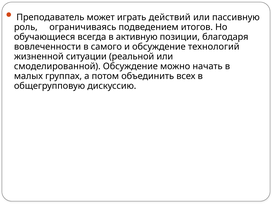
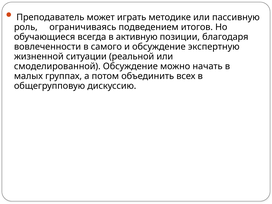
действий: действий -> методике (170, 17)
технологий: технологий -> экспертную (214, 47)
